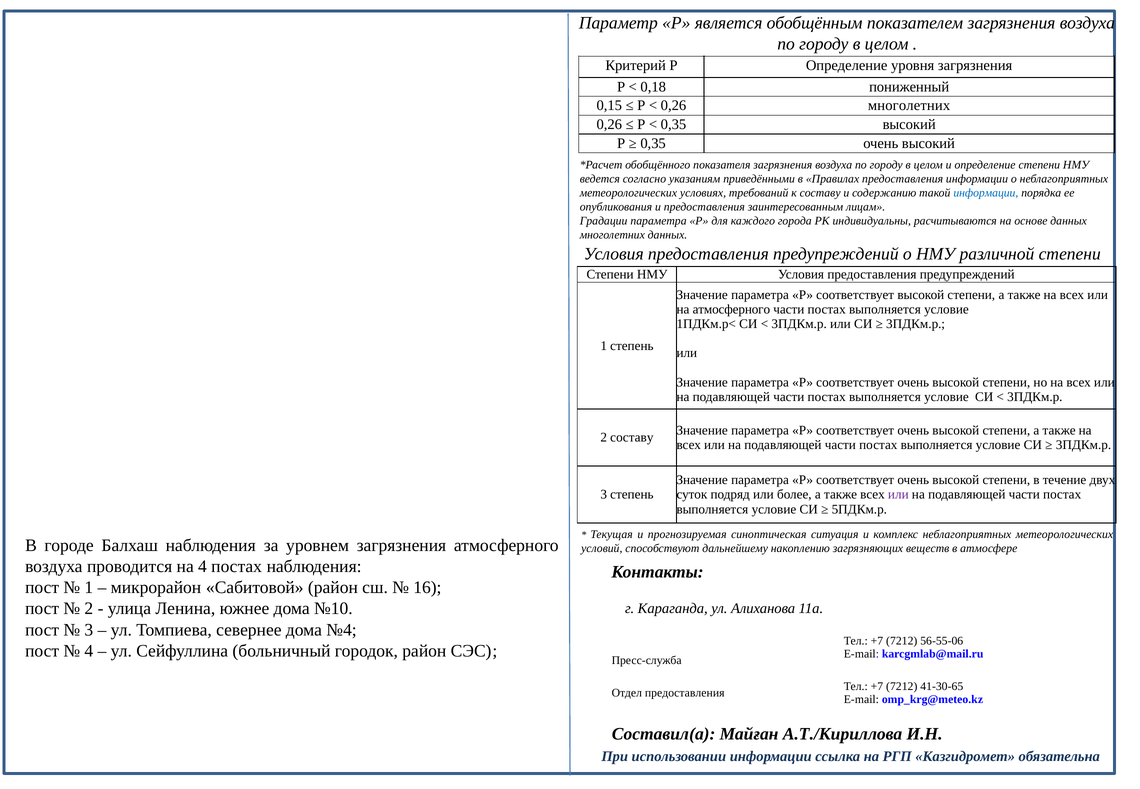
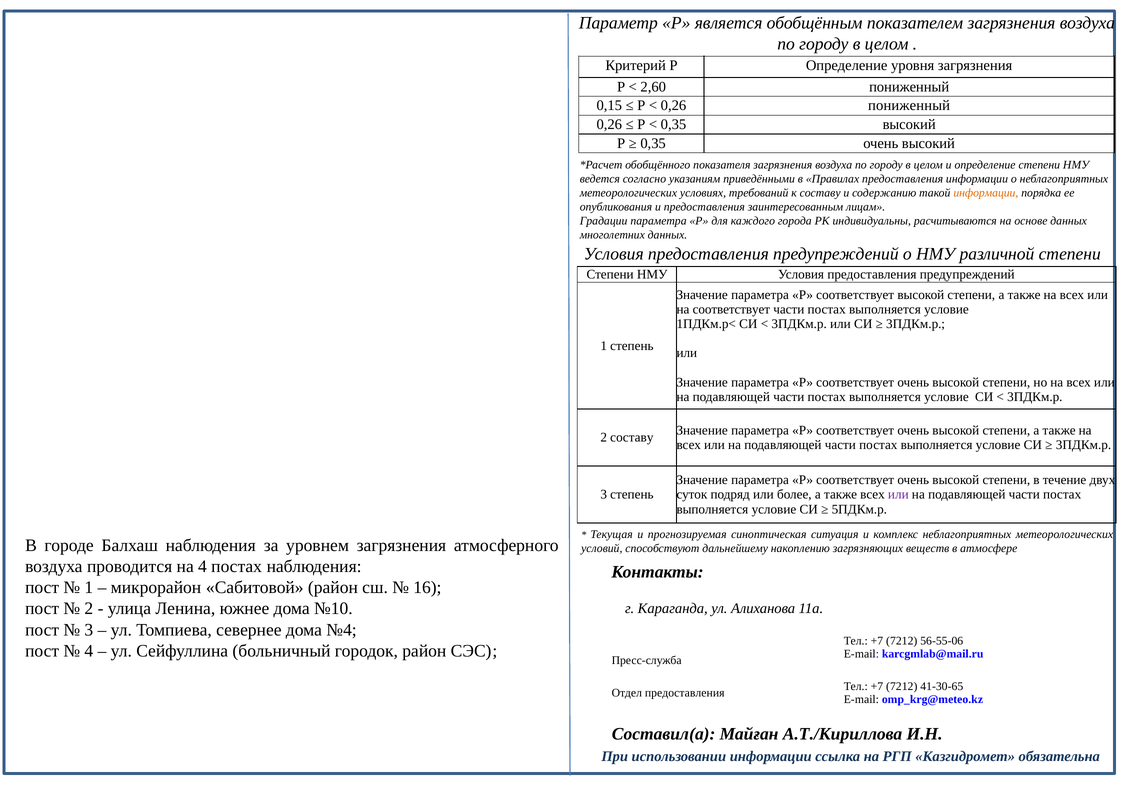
0,18: 0,18 -> 2,60 (653, 87)
0,26 многолетних: многолетних -> пониженный (909, 106)
информации colour: blue -> orange (986, 193)
на атмосферного: атмосферного -> соответствует (731, 309)
